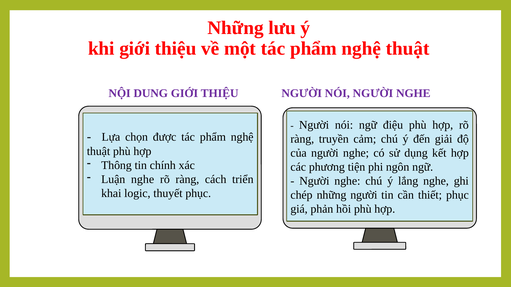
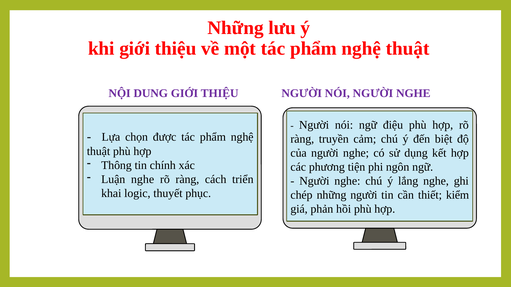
giải: giải -> biệt (444, 139)
thiết phục: phục -> kiểm (458, 195)
